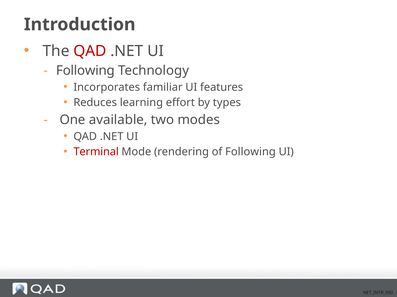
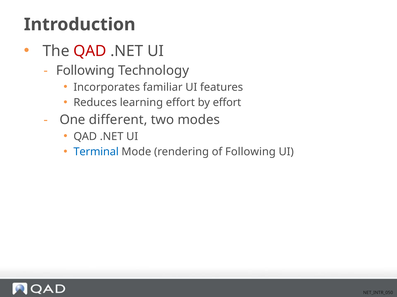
by types: types -> effort (227, 103)
available: available -> different (118, 120)
Terminal colour: red -> blue (96, 152)
